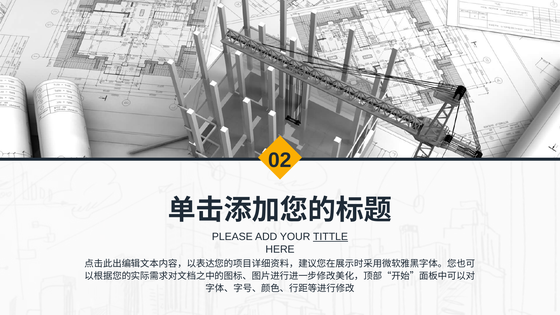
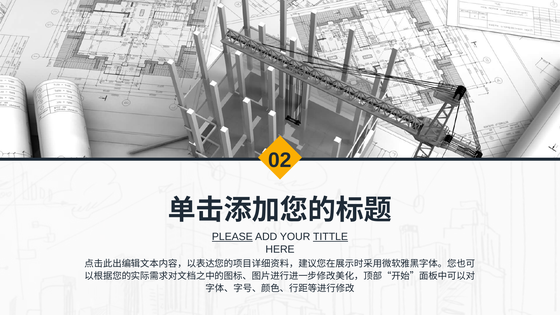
PLEASE underline: none -> present (232, 237)
